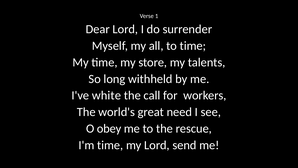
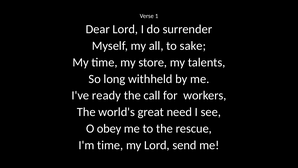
to time: time -> sake (193, 46)
white: white -> ready (106, 95)
